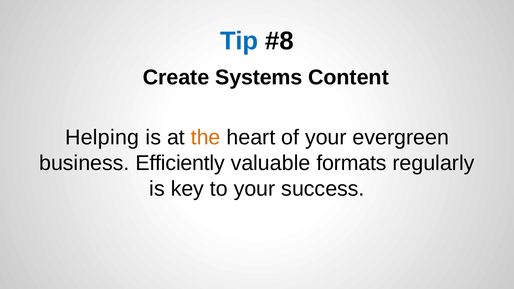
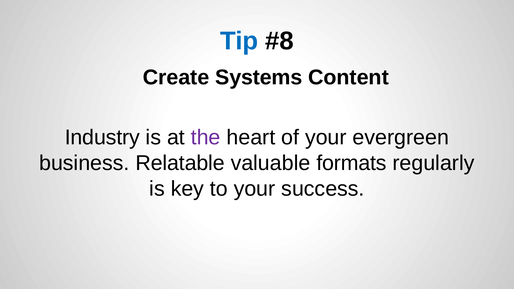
Helping: Helping -> Industry (102, 138)
the colour: orange -> purple (206, 138)
Efficiently: Efficiently -> Relatable (180, 163)
